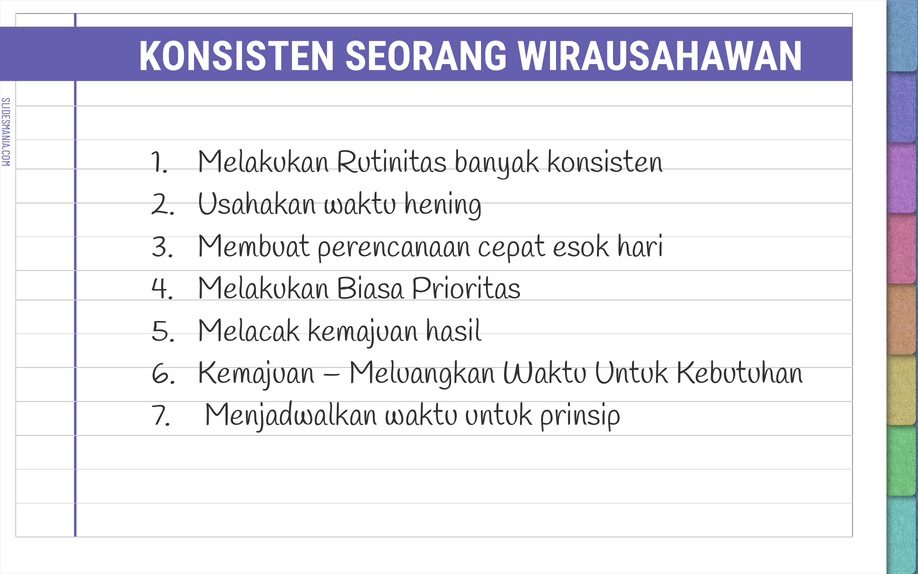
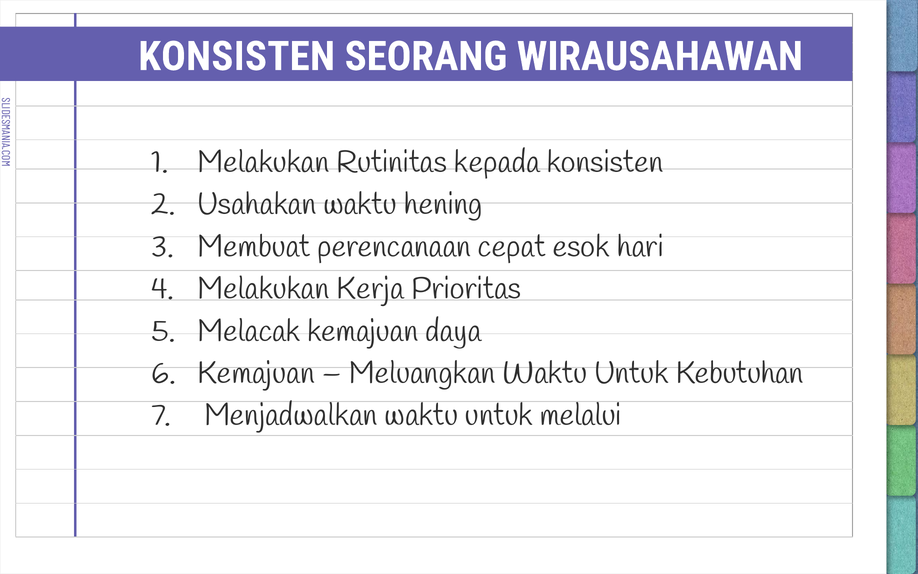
banyak: banyak -> kepada (497, 162)
Biasa: Biasa -> Kerja (370, 289)
hasil: hasil -> daya (453, 331)
prinsip: prinsip -> melalui (581, 415)
